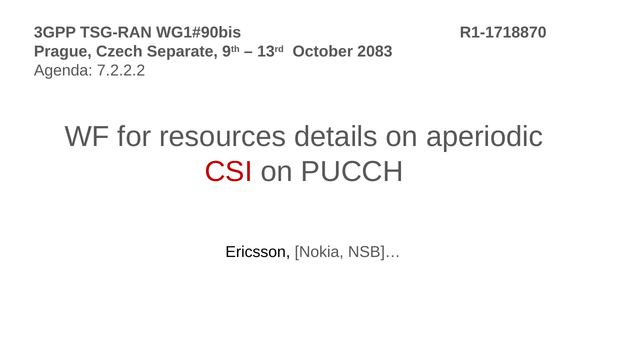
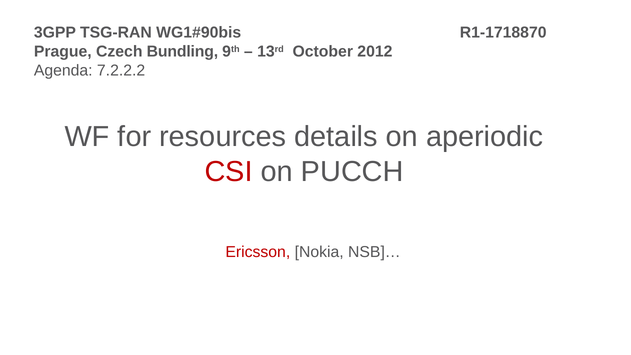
Separate: Separate -> Bundling (182, 52)
2083: 2083 -> 2012 (375, 52)
Ericsson colour: black -> red (258, 252)
